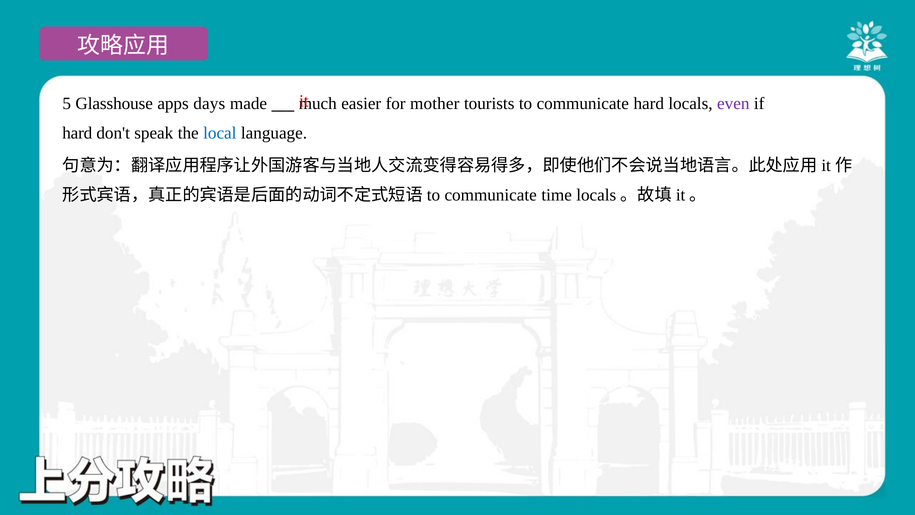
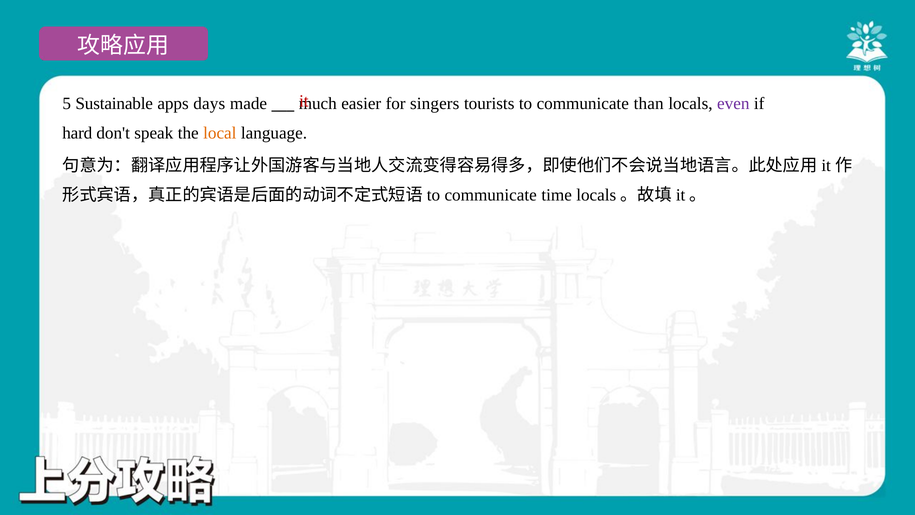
Glasshouse: Glasshouse -> Sustainable (114, 103)
mother: mother -> singers (435, 103)
communicate hard: hard -> than (649, 103)
local colour: blue -> orange (220, 133)
